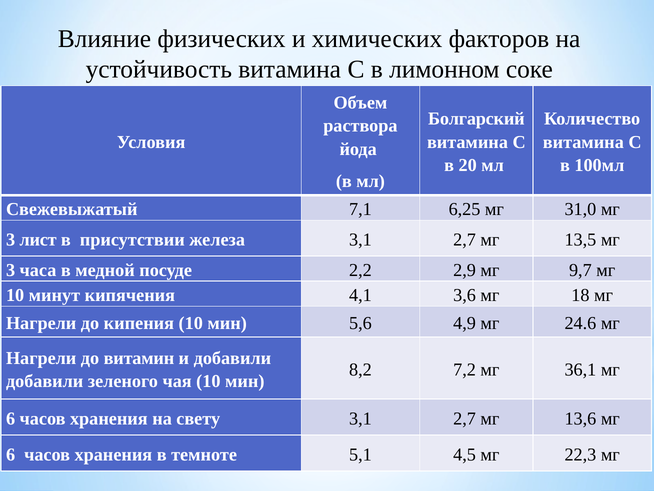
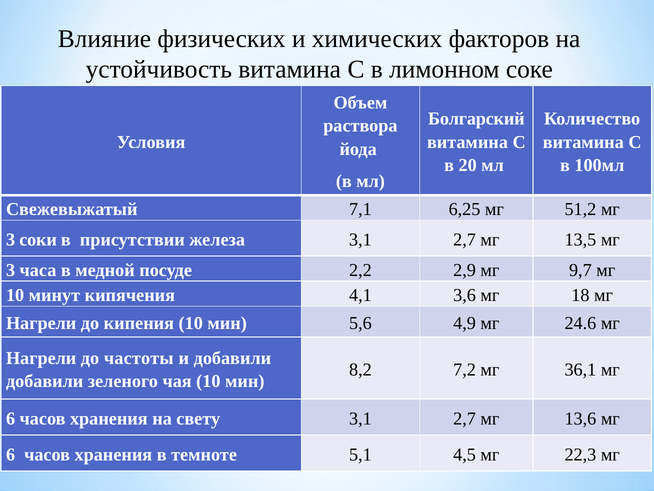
31,0: 31,0 -> 51,2 (580, 209)
лист: лист -> соки (38, 240)
витамин: витамин -> частоты (139, 358)
